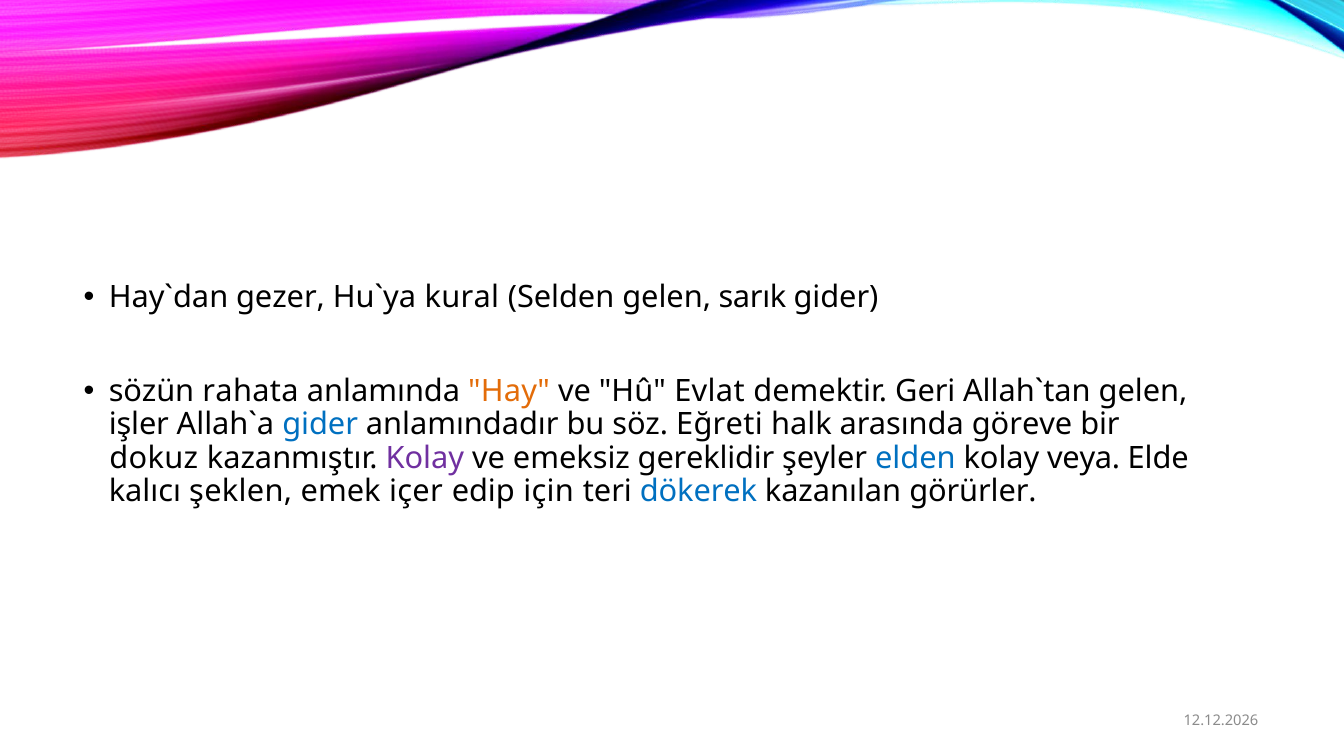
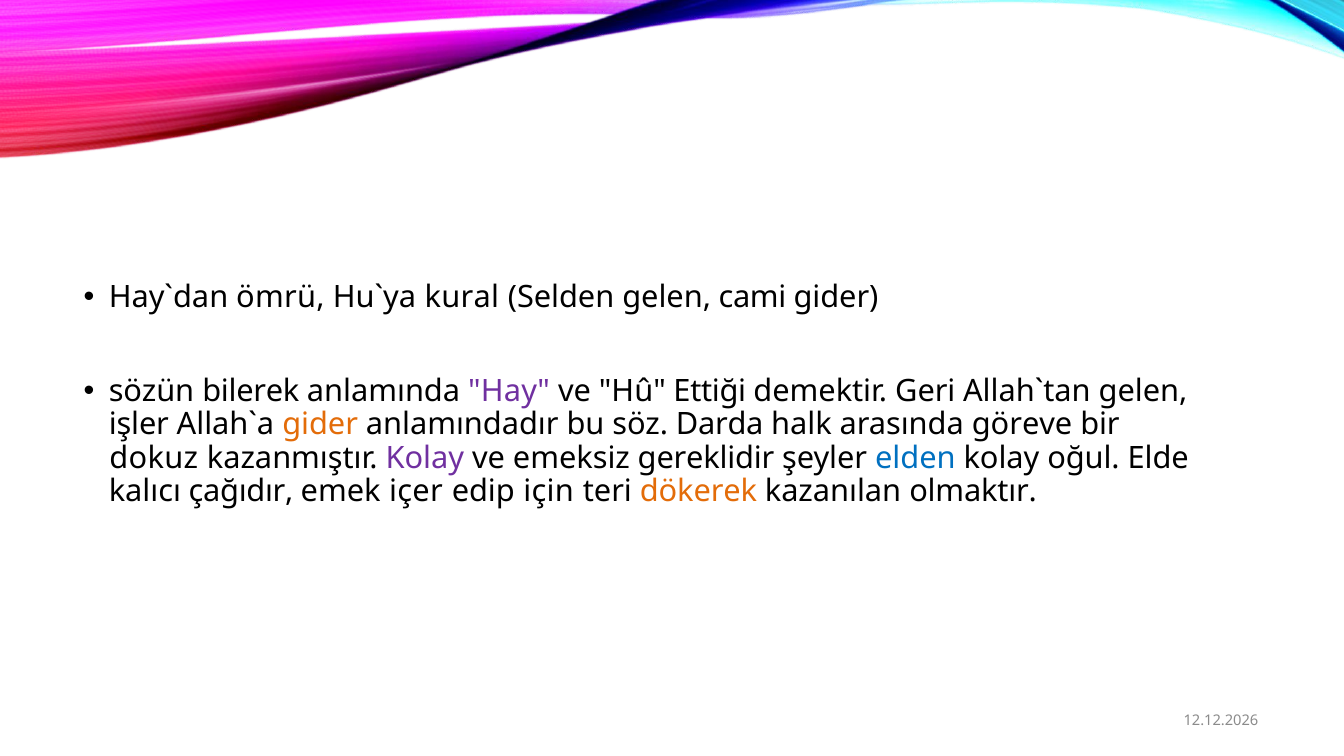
gezer: gezer -> ömrü (280, 297)
sarık: sarık -> cami (752, 297)
rahata: rahata -> bilerek (251, 391)
Hay colour: orange -> purple (509, 391)
Evlat: Evlat -> Ettiği (710, 391)
gider colour: blue -> orange (320, 425)
Eğreti: Eğreti -> Darda (720, 425)
veya: veya -> oğul (1084, 458)
şeklen: şeklen -> çağıdır (241, 491)
dökerek colour: blue -> orange (698, 491)
görürler: görürler -> olmaktır (973, 491)
